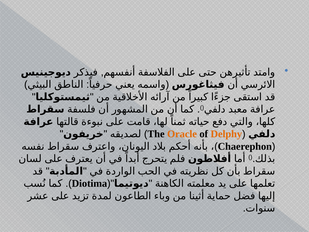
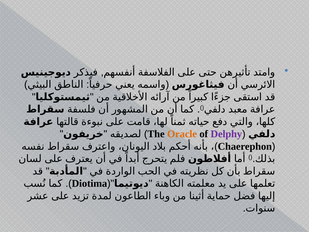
Delphy colour: orange -> purple (226, 134)
